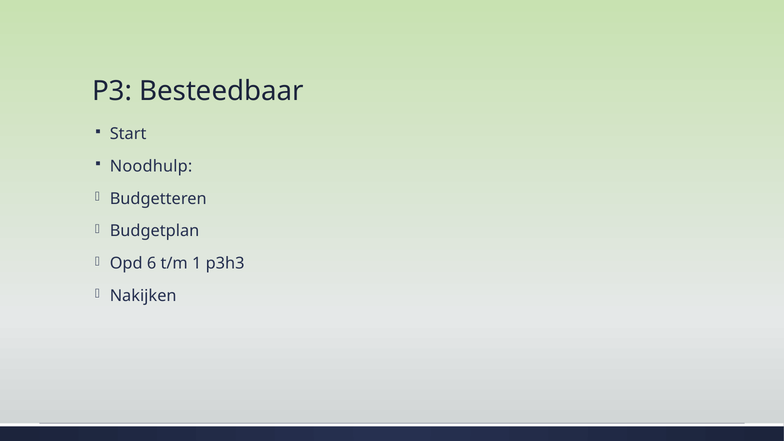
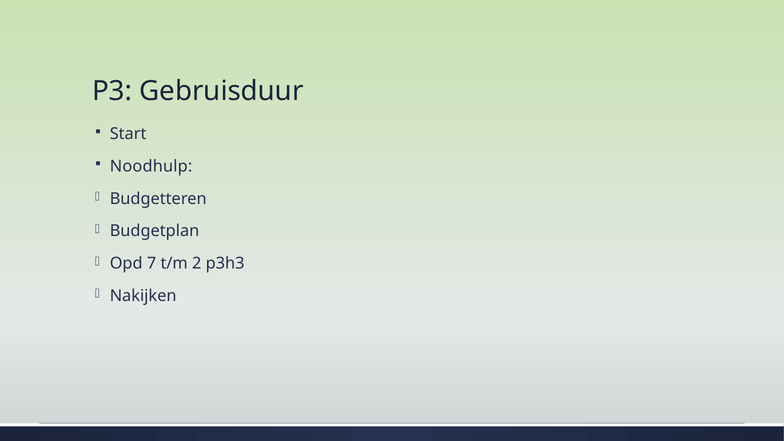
Besteedbaar: Besteedbaar -> Gebruisduur (221, 91)
6: 6 -> 7 (152, 263)
1: 1 -> 2 (197, 263)
